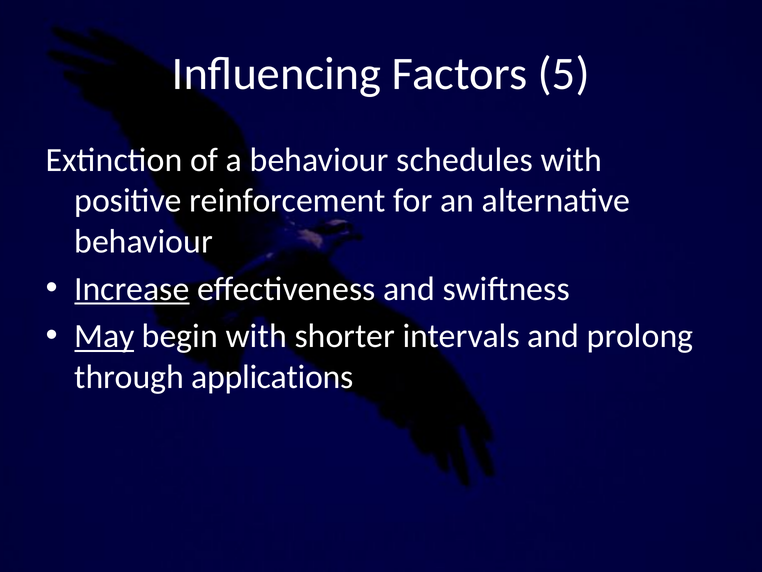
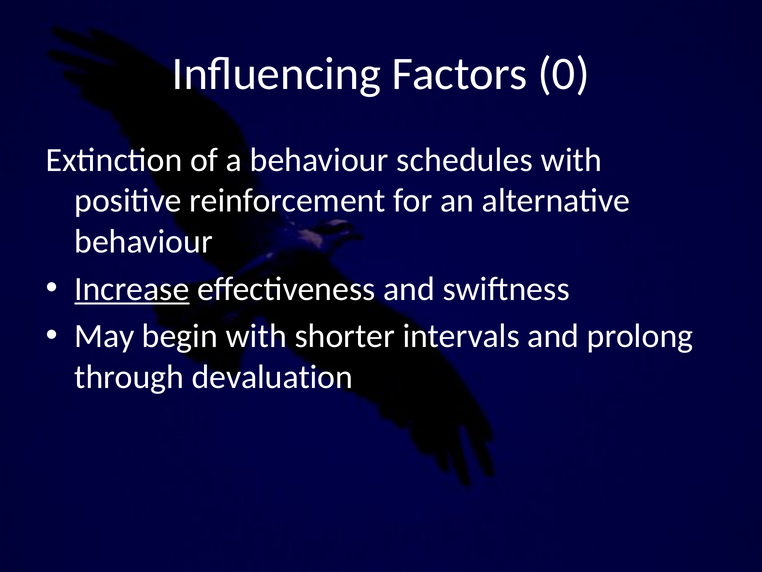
5: 5 -> 0 (564, 74)
May underline: present -> none (104, 336)
applications: applications -> devaluation (272, 377)
